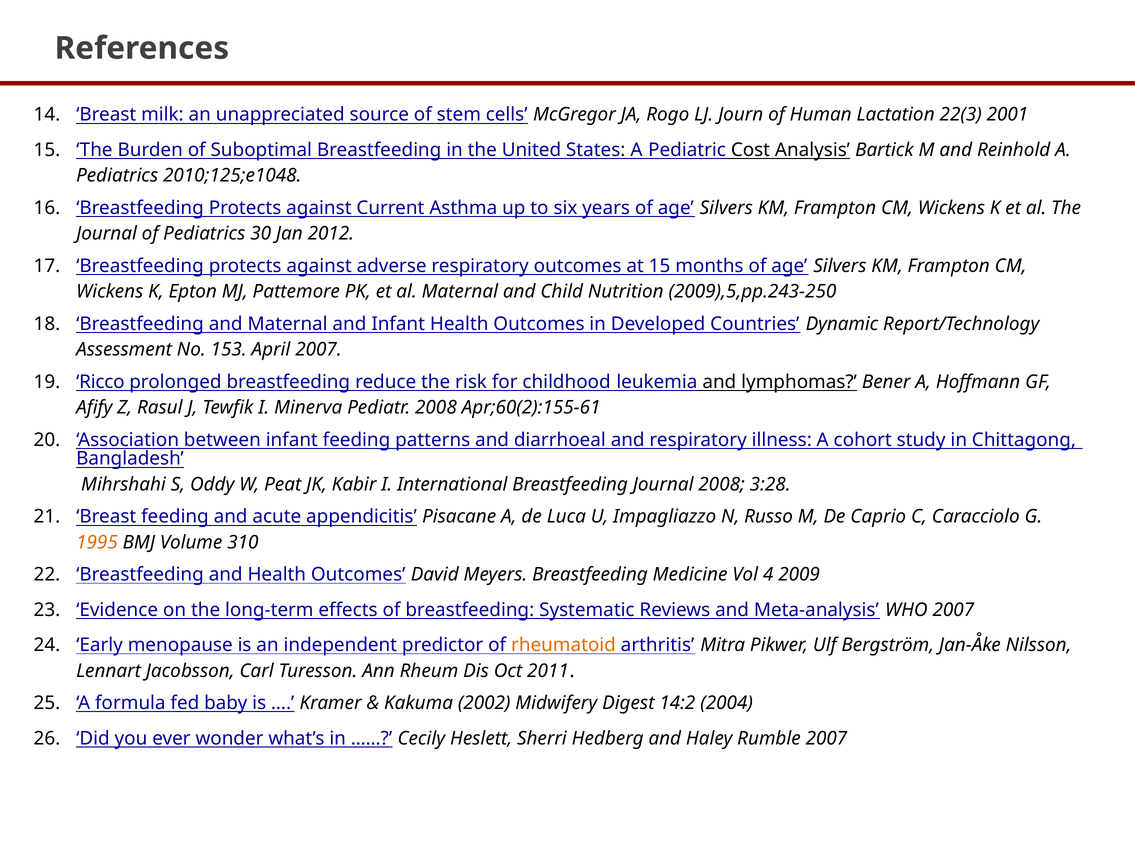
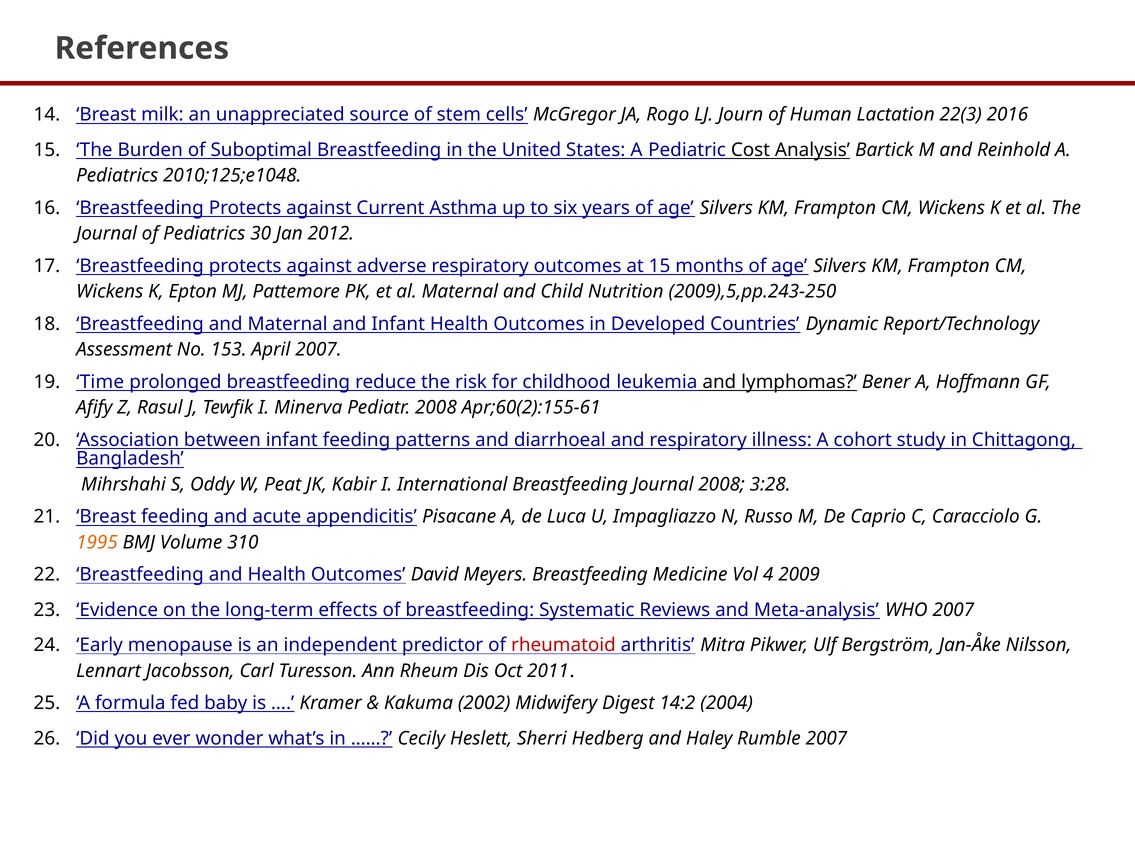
2001: 2001 -> 2016 (1007, 115)
Ricco: Ricco -> Time (100, 381)
rheumatoid colour: orange -> red (563, 645)
